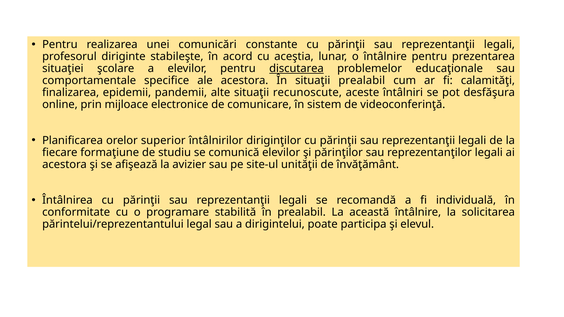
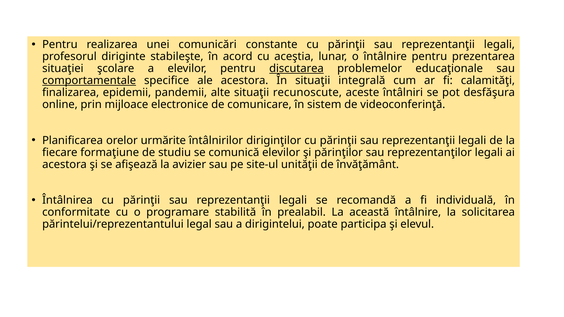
comportamentale underline: none -> present (89, 81)
situaţii prealabil: prealabil -> integrală (362, 81)
superior: superior -> urmărite (163, 141)
